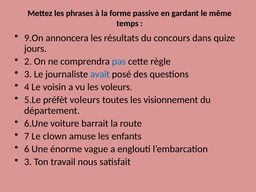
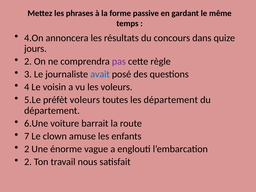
9.On: 9.On -> 4.On (34, 38)
pas colour: blue -> purple (119, 62)
les visionnement: visionnement -> département (171, 100)
6: 6 -> 2 (27, 149)
3: 3 -> 2 (28, 162)
